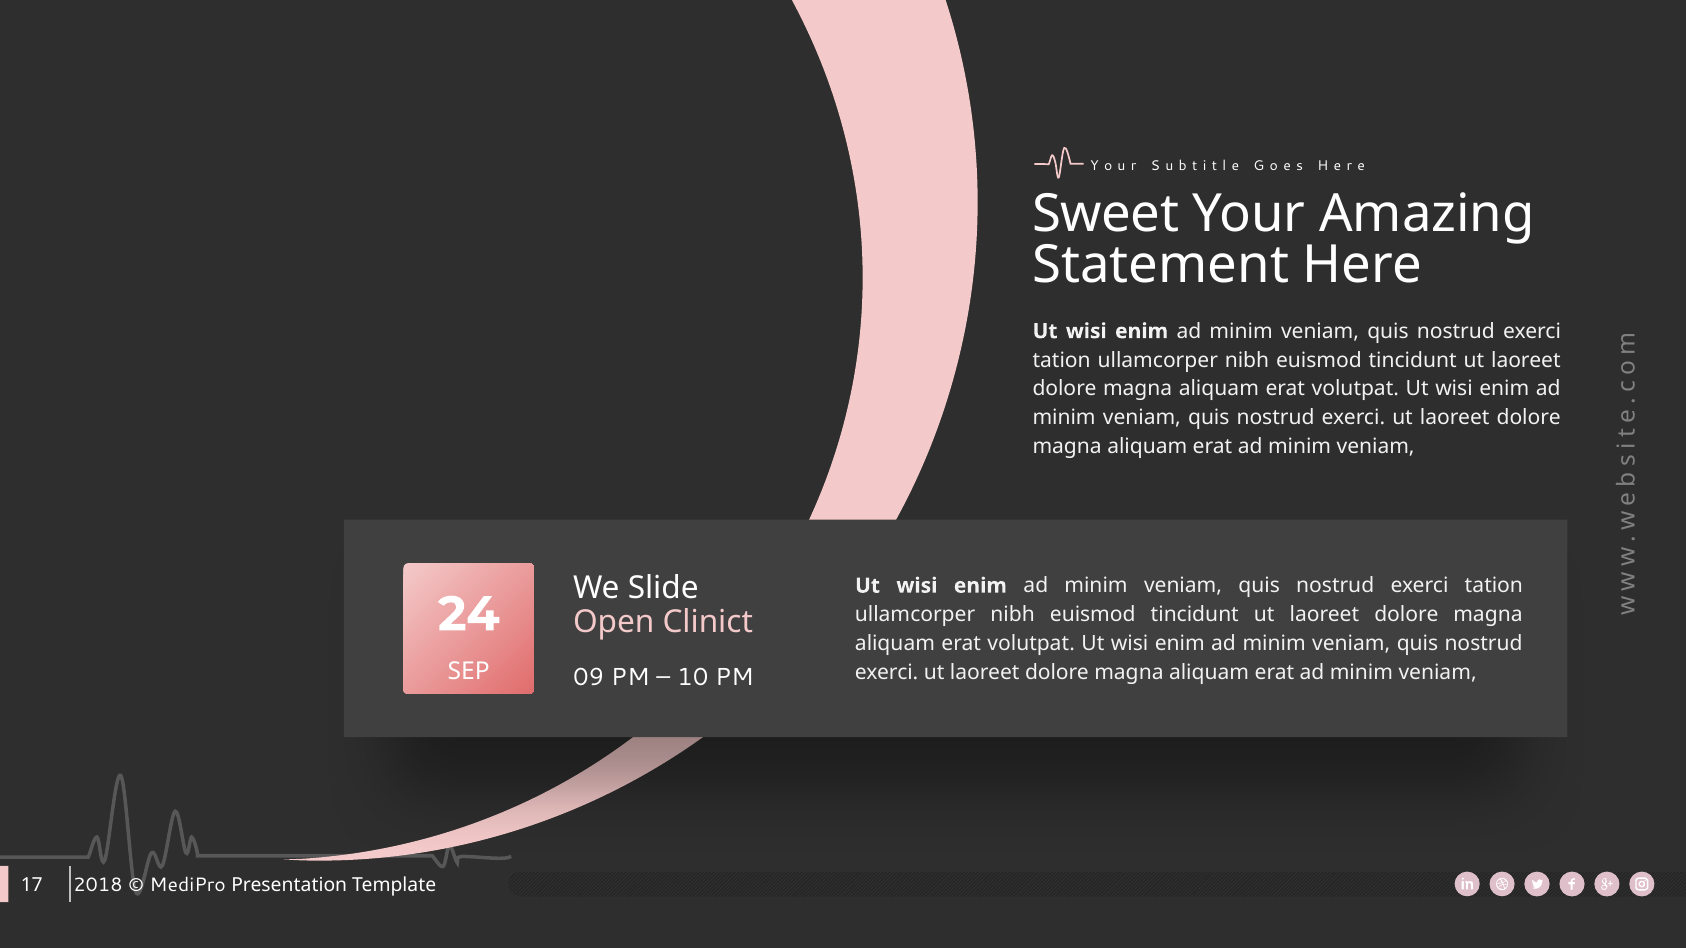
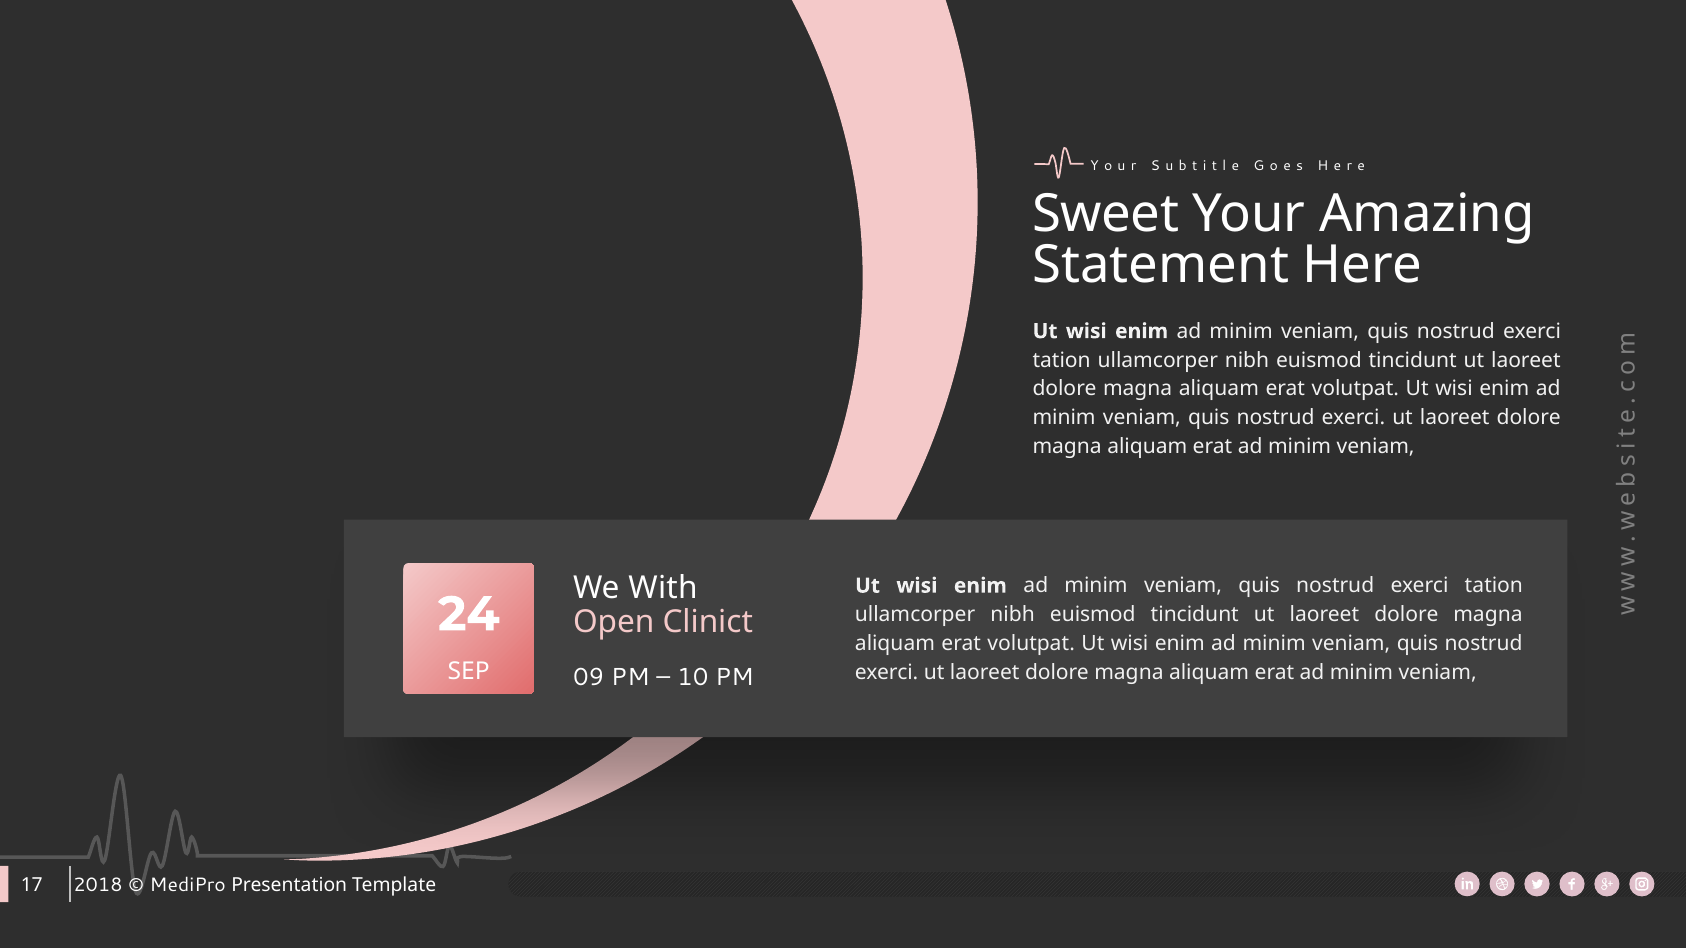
Slide: Slide -> With (663, 589)
